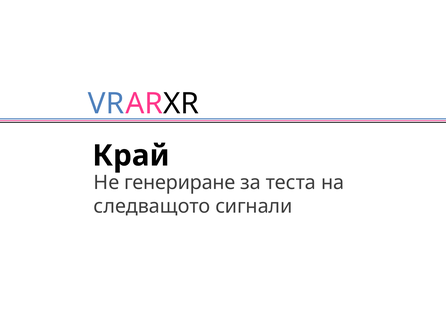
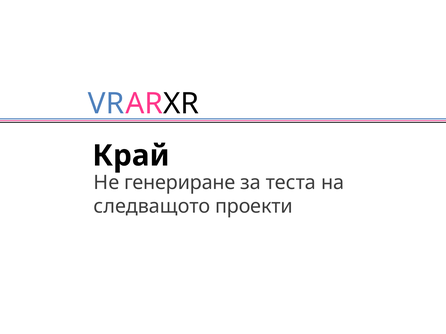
сигнали: сигнали -> проекти (254, 207)
